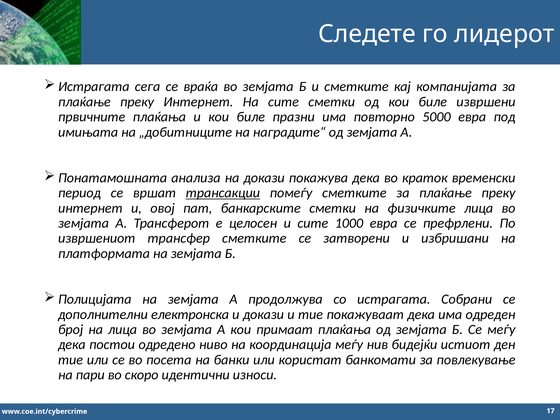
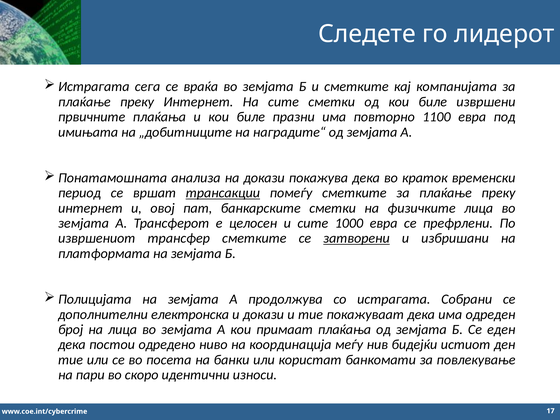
5000: 5000 -> 1100 (437, 117)
затворени underline: none -> present (356, 238)
Се меѓу: меѓу -> еден (501, 330)
